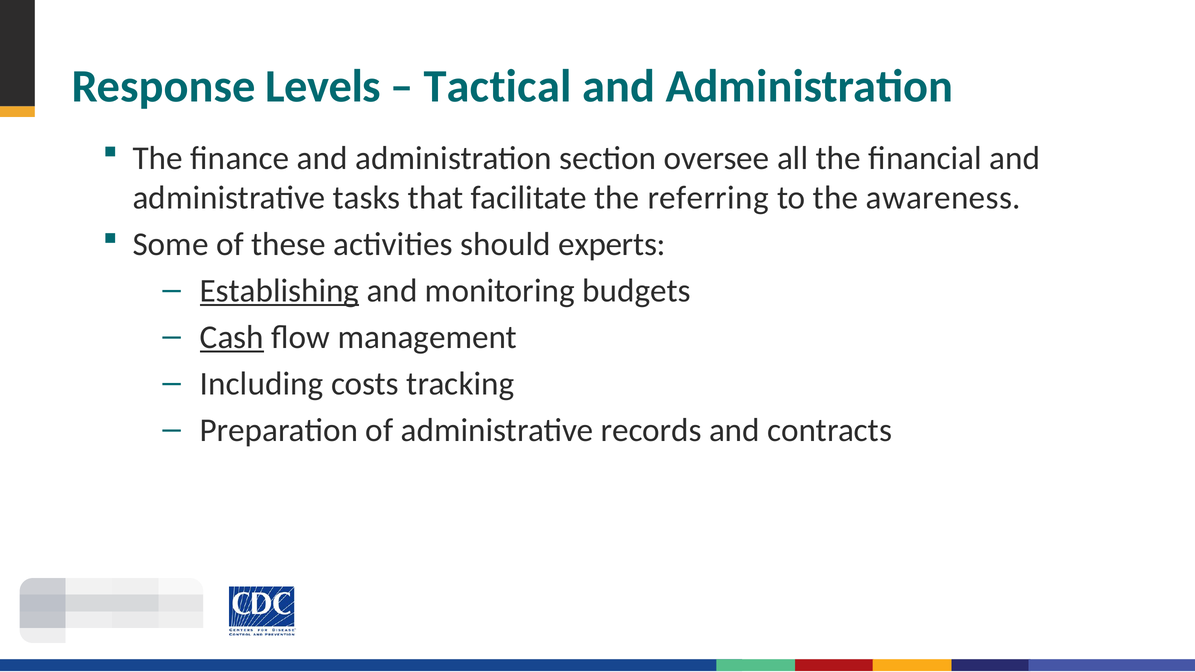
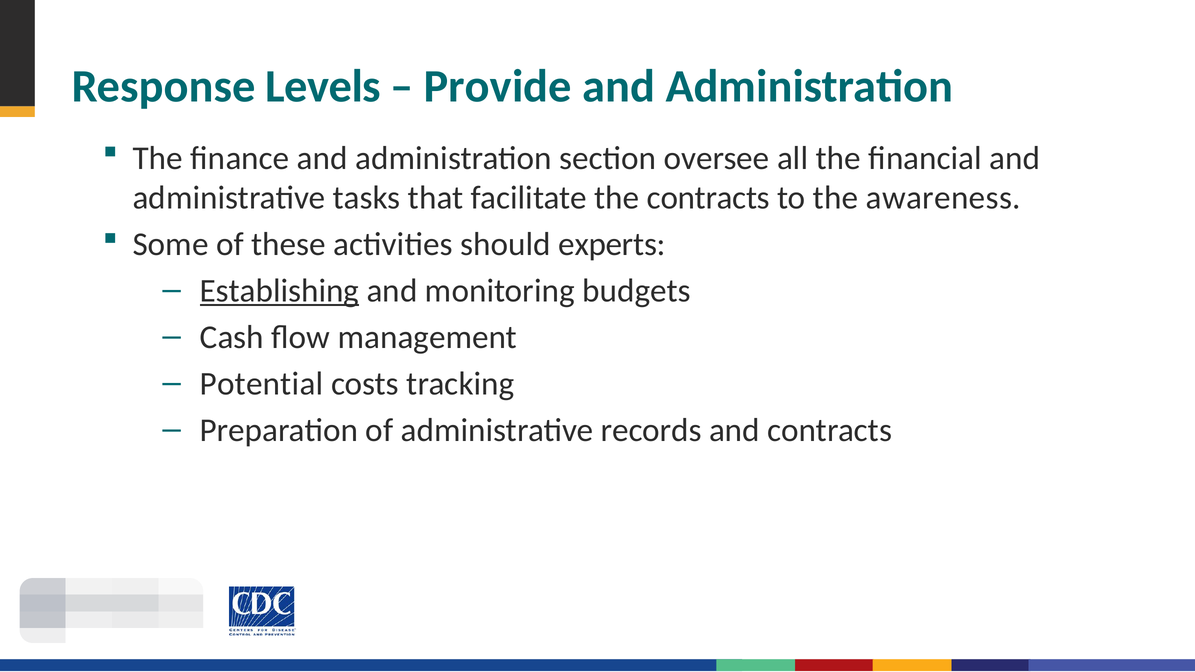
Tactical: Tactical -> Provide (498, 86)
the referring: referring -> contracts (708, 198)
Cash underline: present -> none (232, 337)
Including: Including -> Potential (262, 384)
